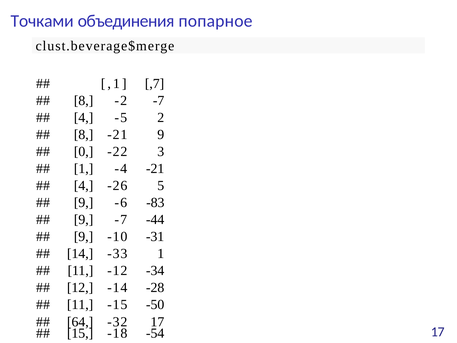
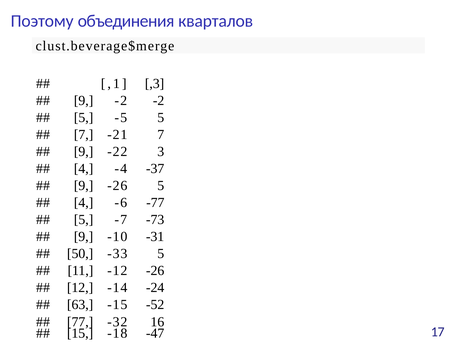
Точками: Точками -> Поэтому (42, 21)
попарное: попарное -> кварталов (216, 21)
,7: ,7 -> ,3 (155, 83)
8: 8 -> 9 (84, 101)
-2 -7: -7 -> -2 (159, 101)
4: 4 -> 5 (84, 118)
-5 2: 2 -> 5 (161, 118)
8: 8 -> 7 (84, 135)
-21 9: 9 -> 7 (161, 135)
0: 0 -> 9 (84, 152)
1: 1 -> 4 (84, 169)
-4 -21: -21 -> -37 (155, 169)
4: 4 -> 9 (84, 186)
9: 9 -> 4 (84, 203)
-83: -83 -> -77 (155, 203)
9: 9 -> 5 (84, 220)
-44: -44 -> -73 (155, 220)
14: 14 -> 50 (80, 254)
-33 1: 1 -> 5 (161, 254)
-12 -34: -34 -> -26 (155, 271)
-28: -28 -> -24 (155, 288)
11: 11 -> 63 (80, 305)
-50: -50 -> -52 (155, 305)
64: 64 -> 77 (80, 322)
-32 17: 17 -> 16 (157, 322)
-54: -54 -> -47 (155, 333)
